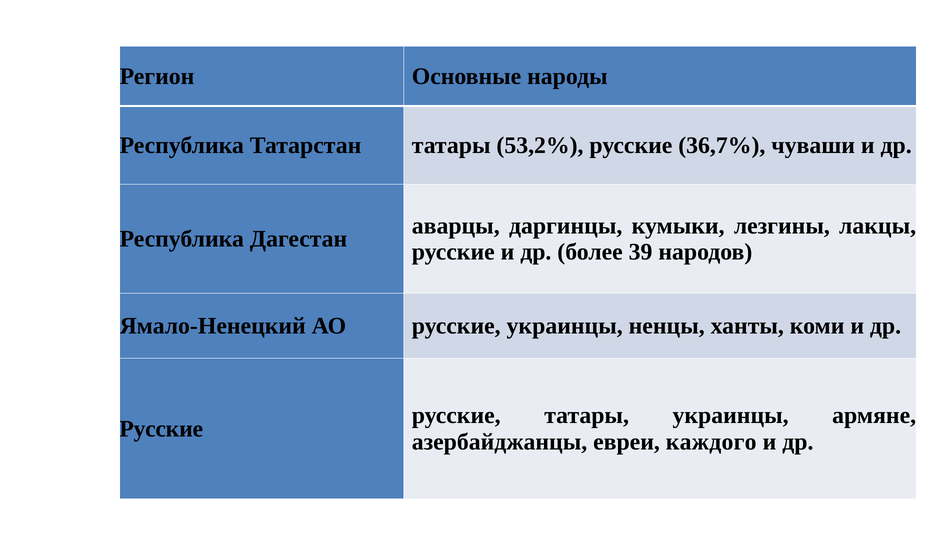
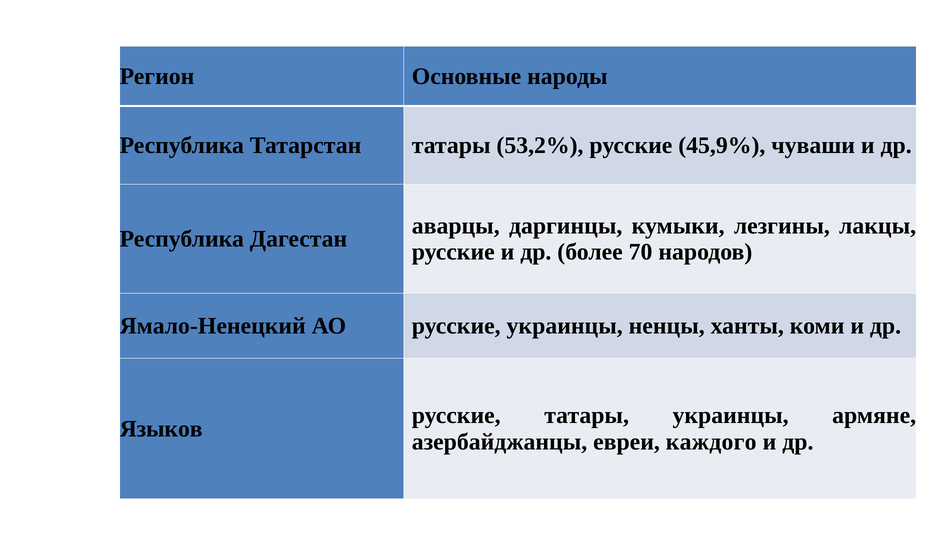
36,7%: 36,7% -> 45,9% (722, 145)
39: 39 -> 70 (641, 252)
Русские: Русские -> Языков (161, 429)
